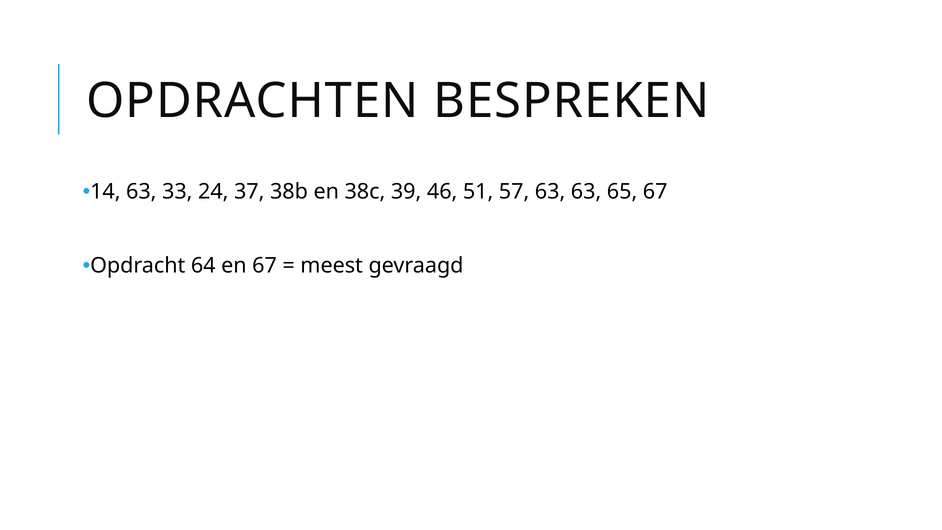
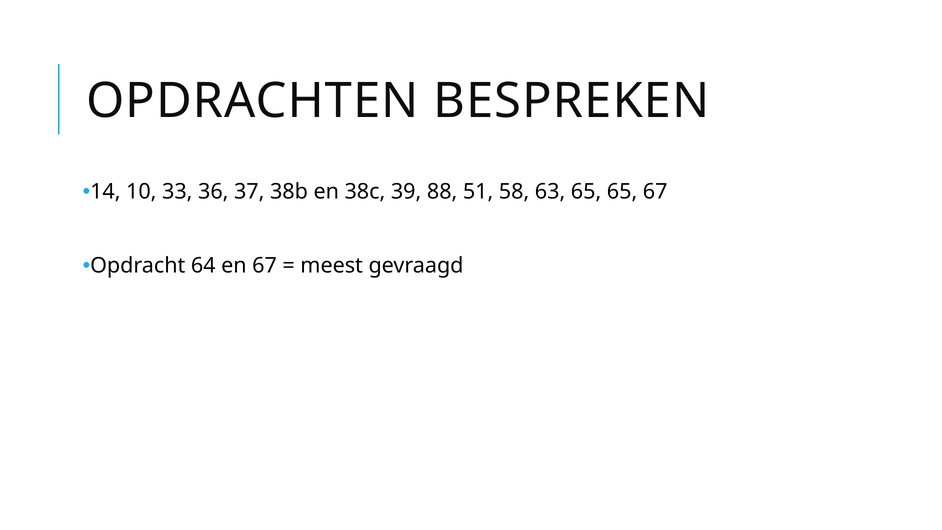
14 63: 63 -> 10 (141, 192)
24: 24 -> 36 (213, 192)
46: 46 -> 88 (442, 192)
57: 57 -> 58 (514, 192)
63 63: 63 -> 65 (586, 192)
